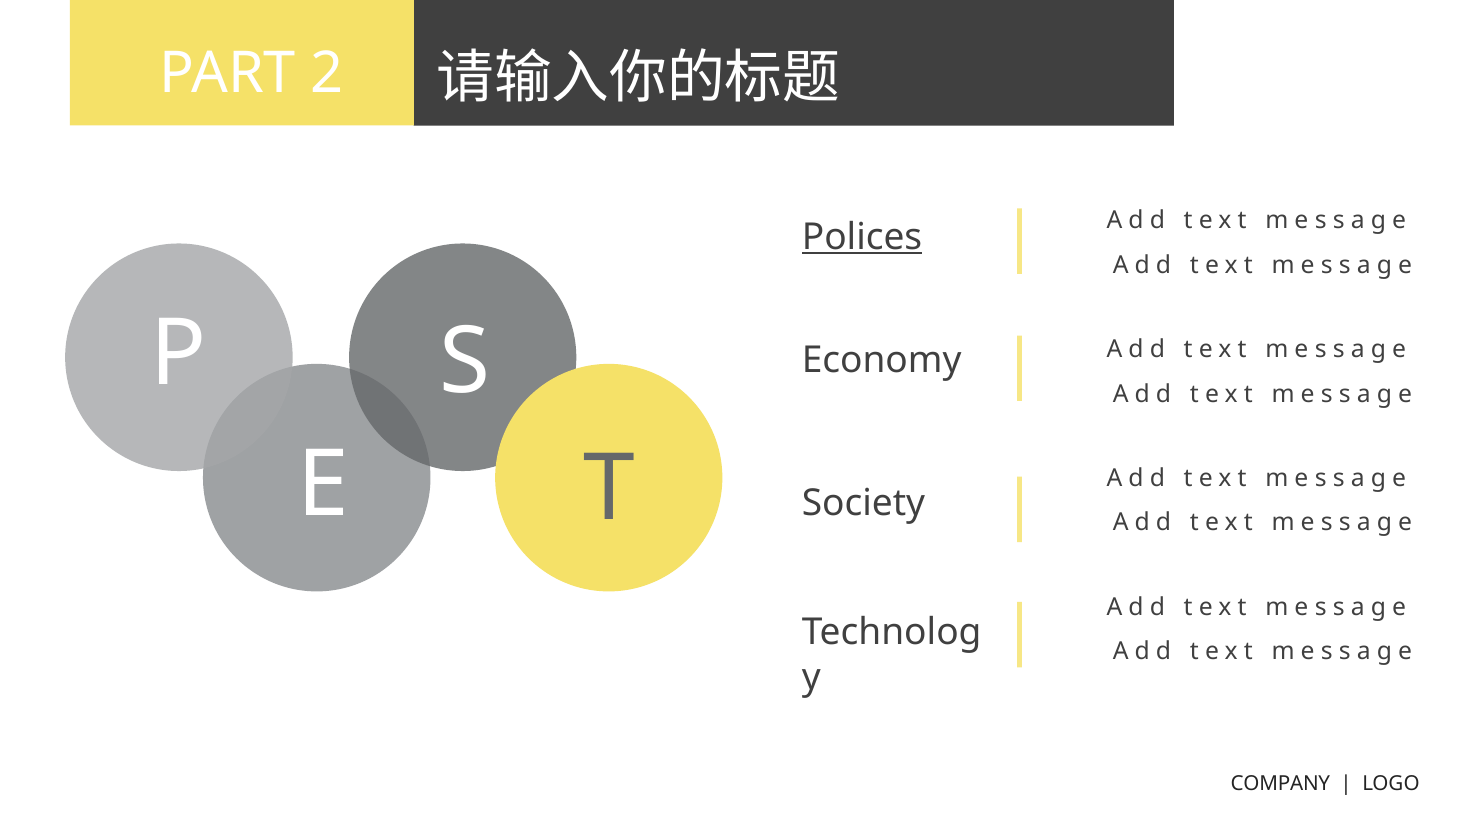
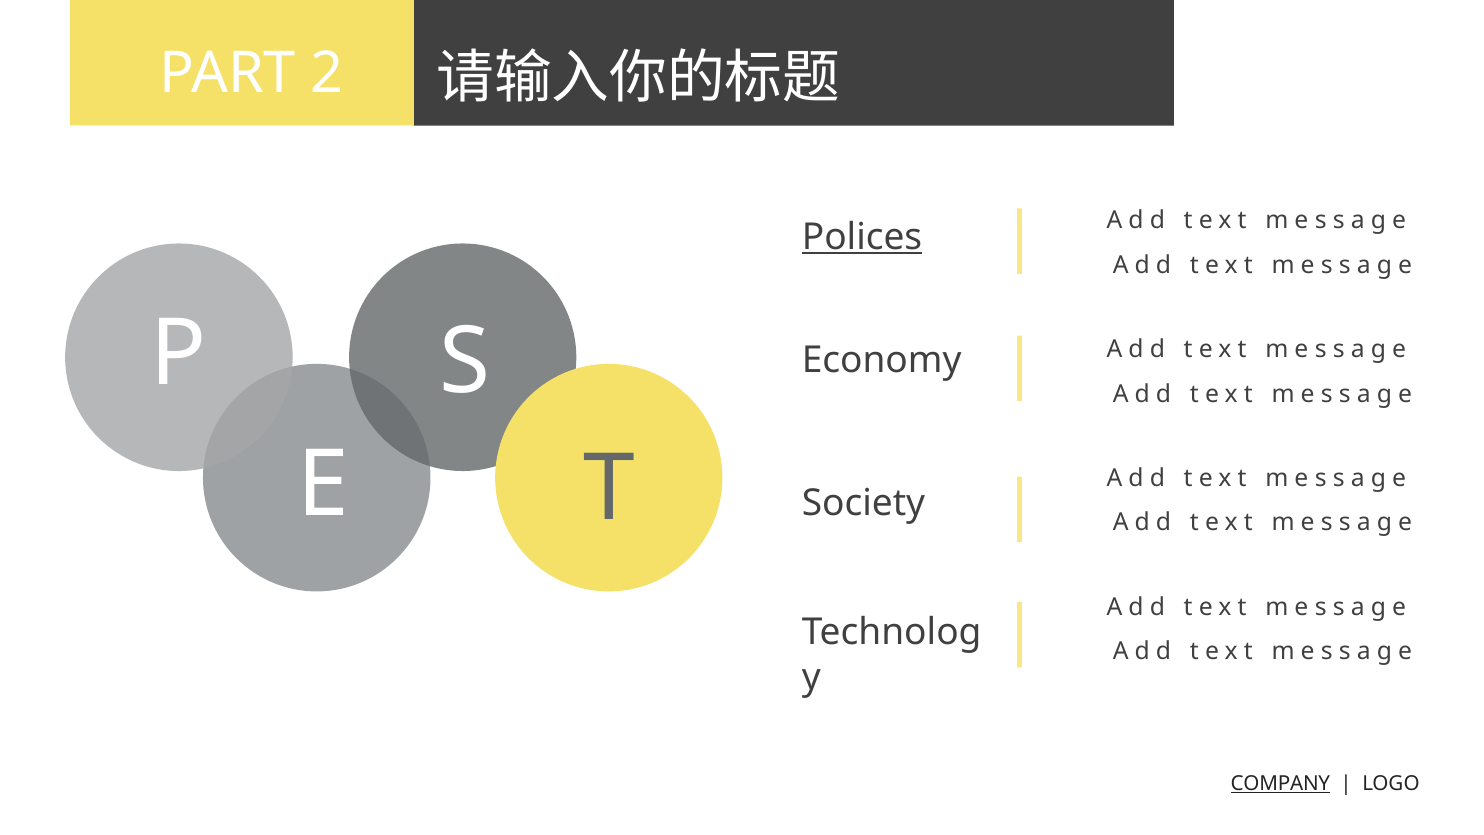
COMPANY underline: none -> present (1280, 784)
